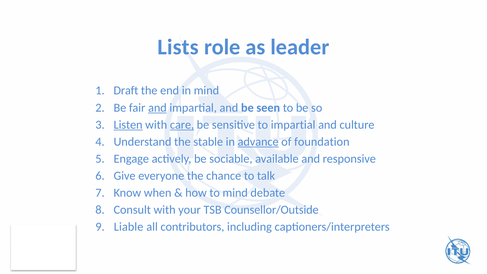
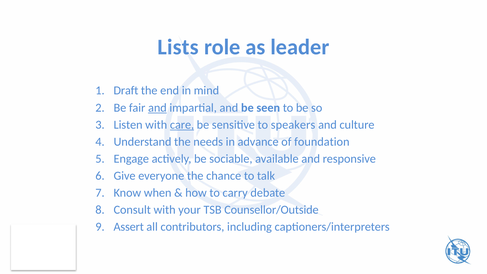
Listen underline: present -> none (128, 125)
to impartial: impartial -> speakers (293, 125)
stable: stable -> needs (208, 142)
advance underline: present -> none (258, 142)
to mind: mind -> carry (235, 193)
Liable: Liable -> Assert (129, 227)
